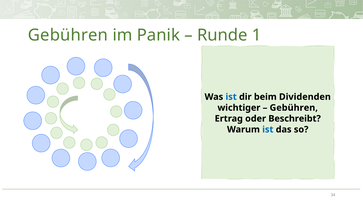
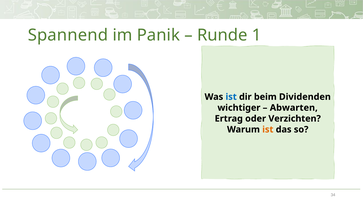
Gebühren: Gebühren -> Spannend (68, 35)
Gebühren: Gebühren -> Abwarten (294, 108)
Beschreibt: Beschreibt -> Verzichten (295, 119)
ist colour: blue -> orange (268, 130)
